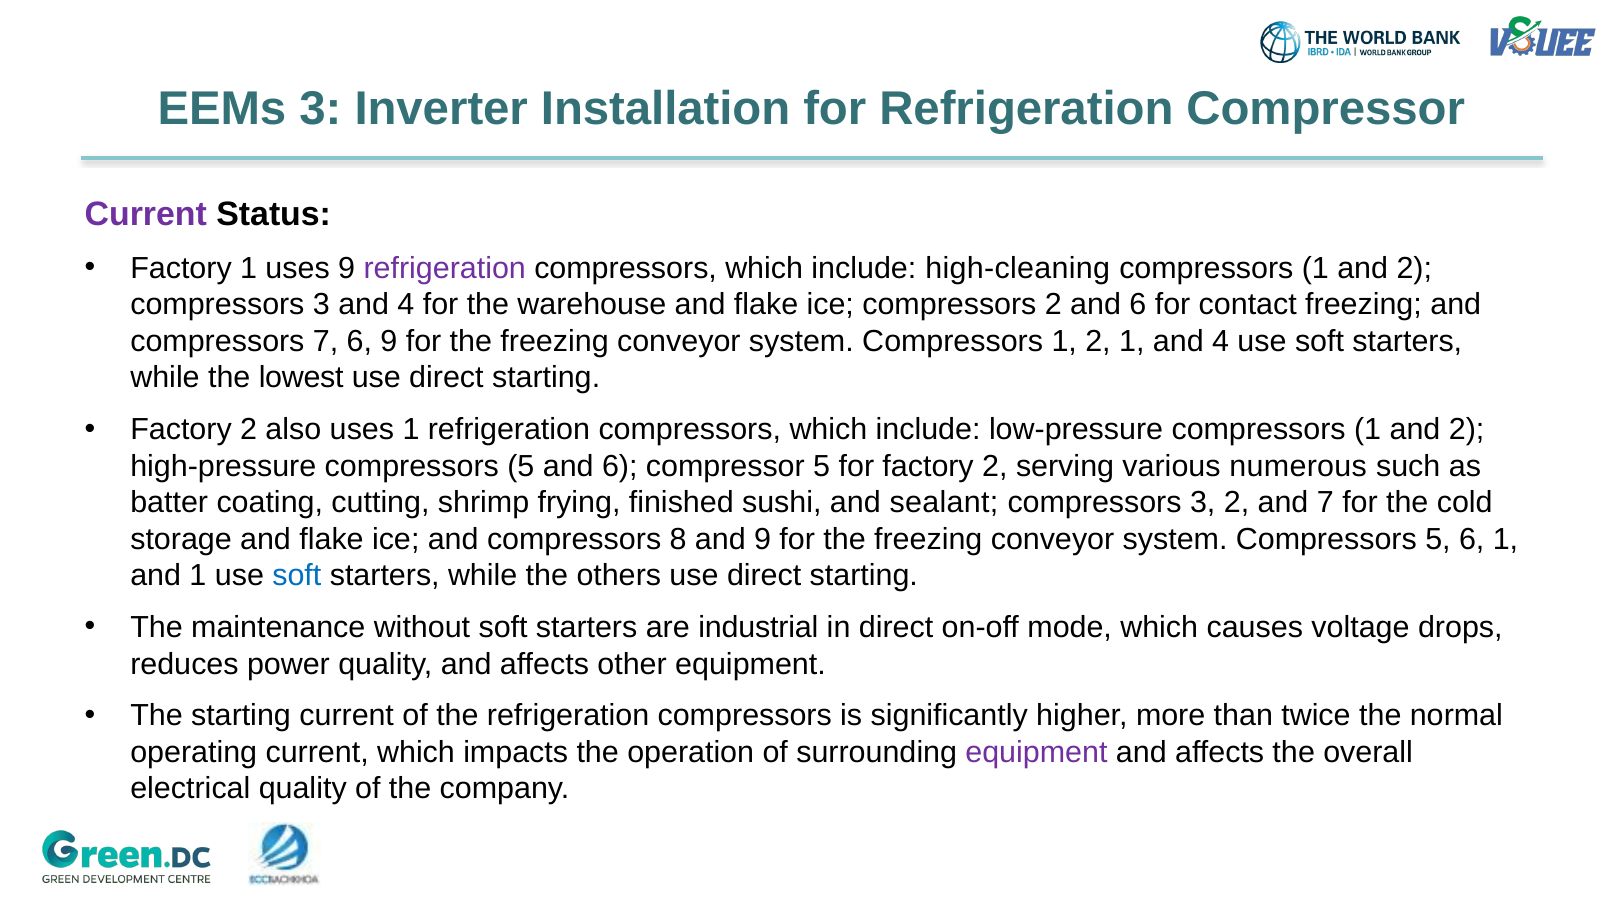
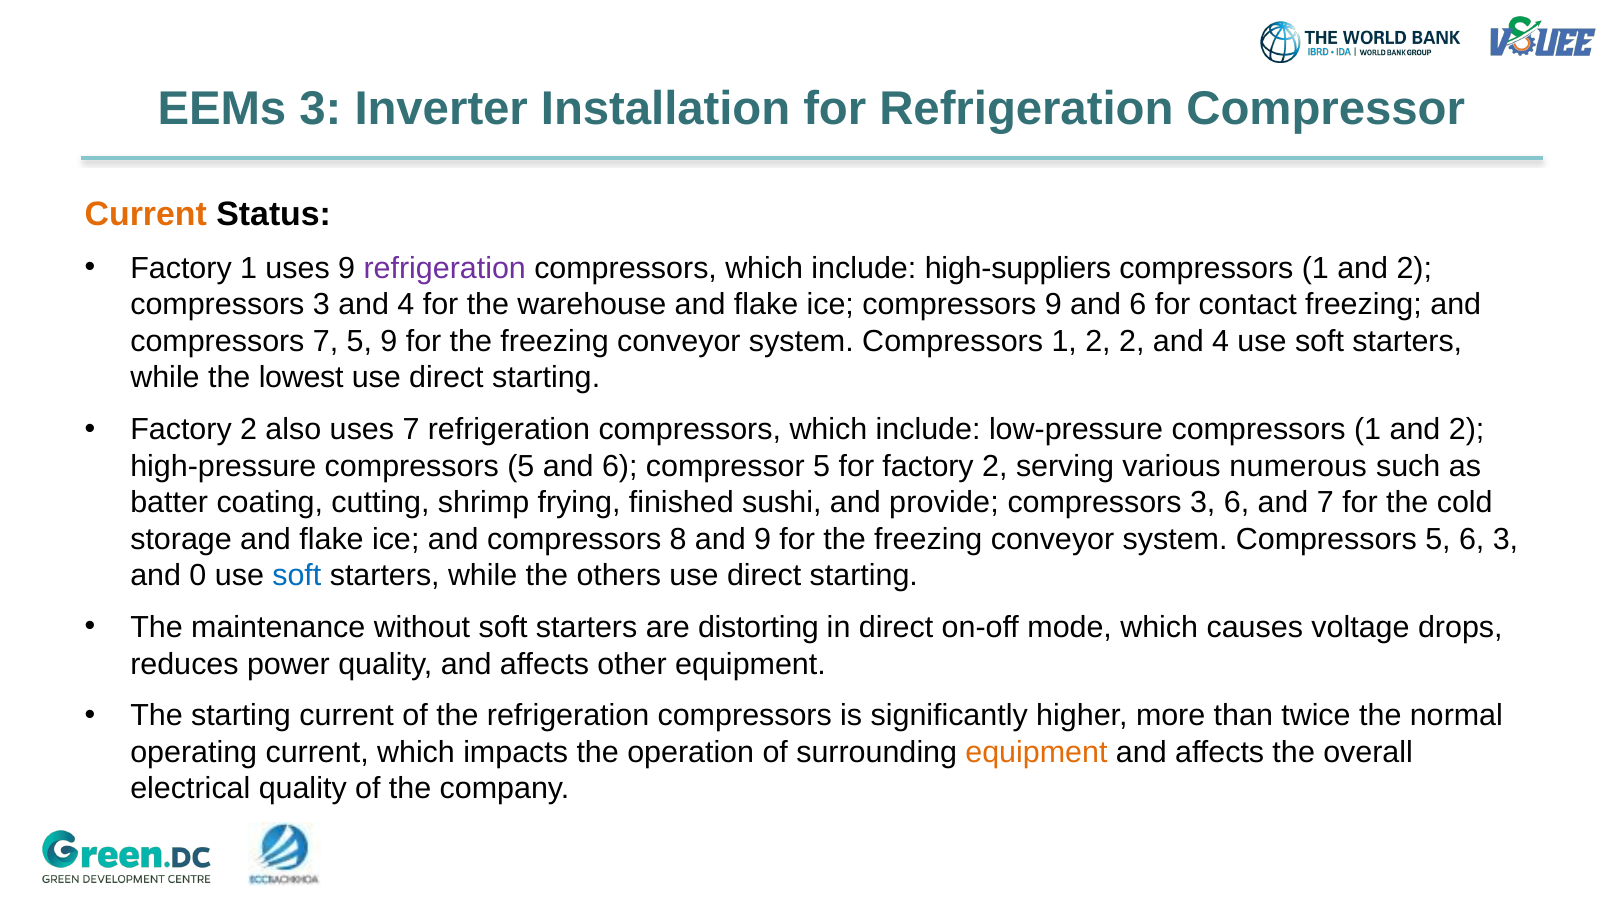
Current colour: purple -> orange (146, 215)
high-cleaning: high-cleaning -> high-suppliers (1018, 269)
compressors 2: 2 -> 9 (1053, 305)
7 6: 6 -> 5 (359, 342)
2 1: 1 -> 2 (1132, 342)
uses 1: 1 -> 7 (411, 430)
sealant: sealant -> provide (944, 503)
3 2: 2 -> 6 (1237, 503)
6 1: 1 -> 3 (1505, 540)
and 1: 1 -> 0 (198, 576)
industrial: industrial -> distorting (758, 628)
equipment colour: purple -> orange (1036, 753)
